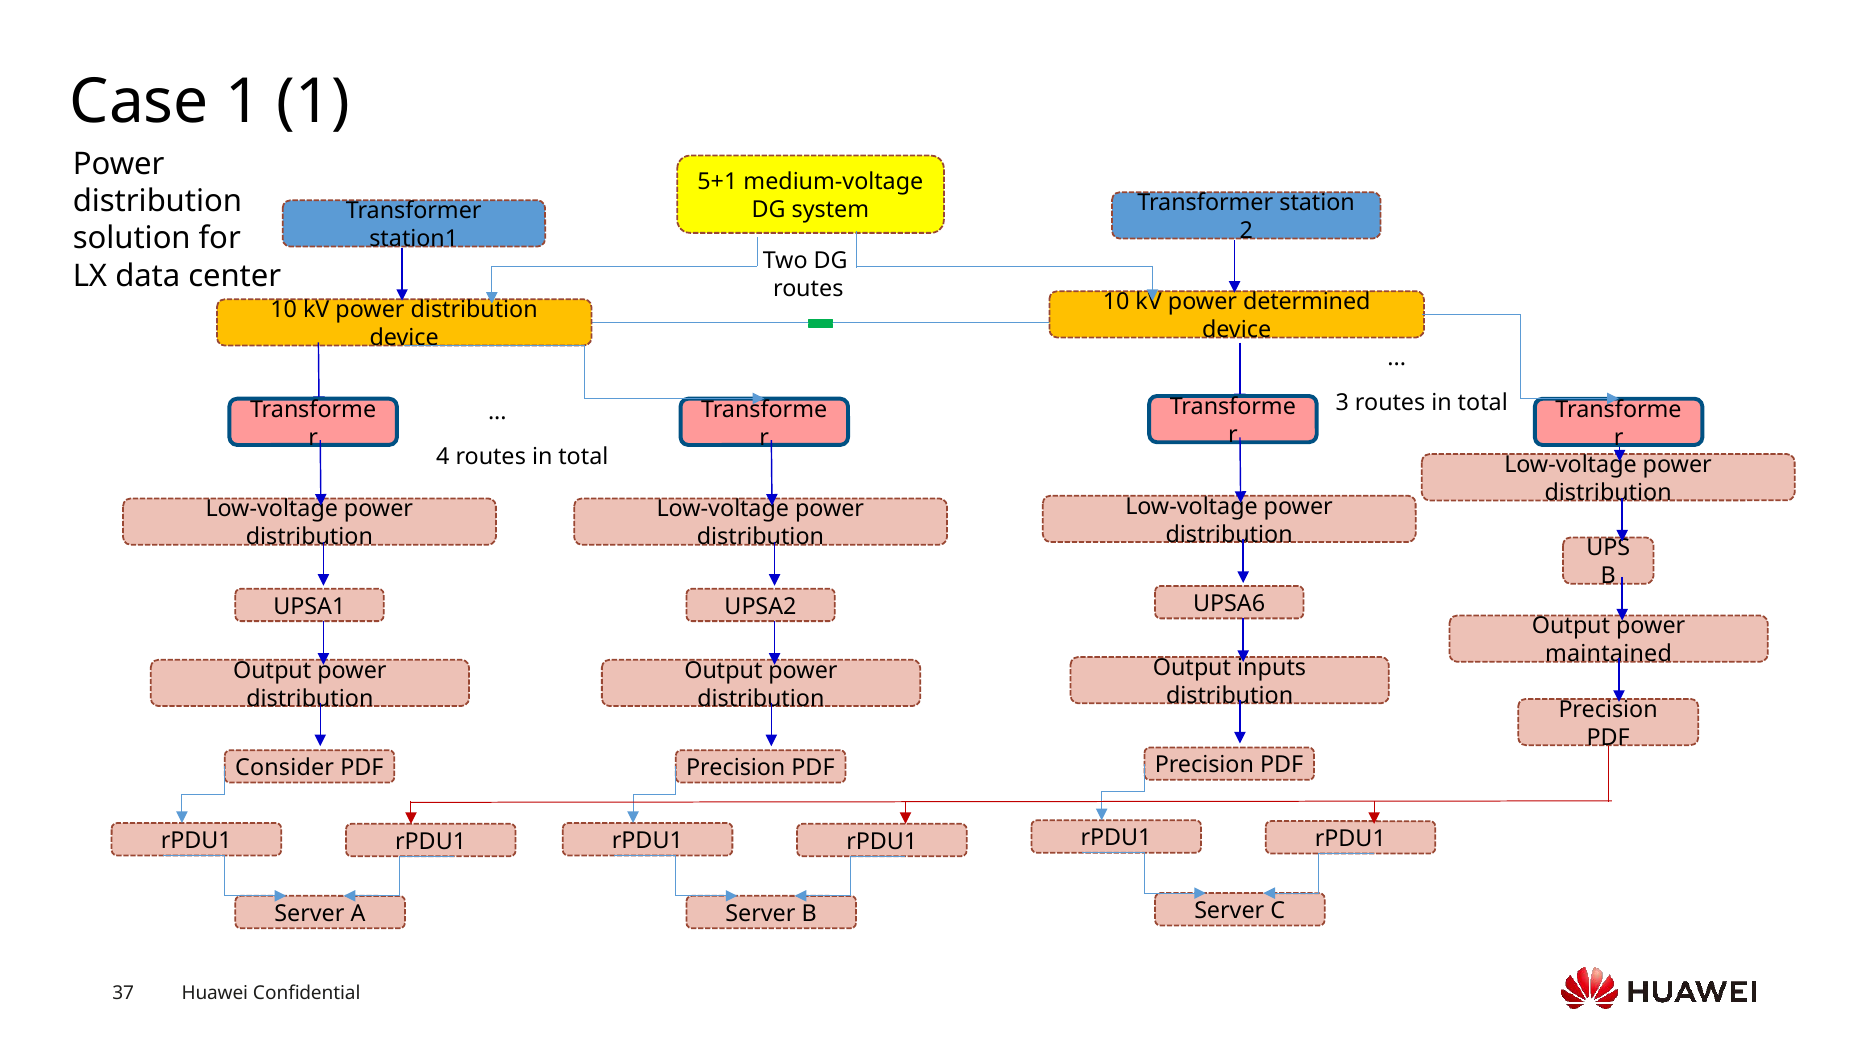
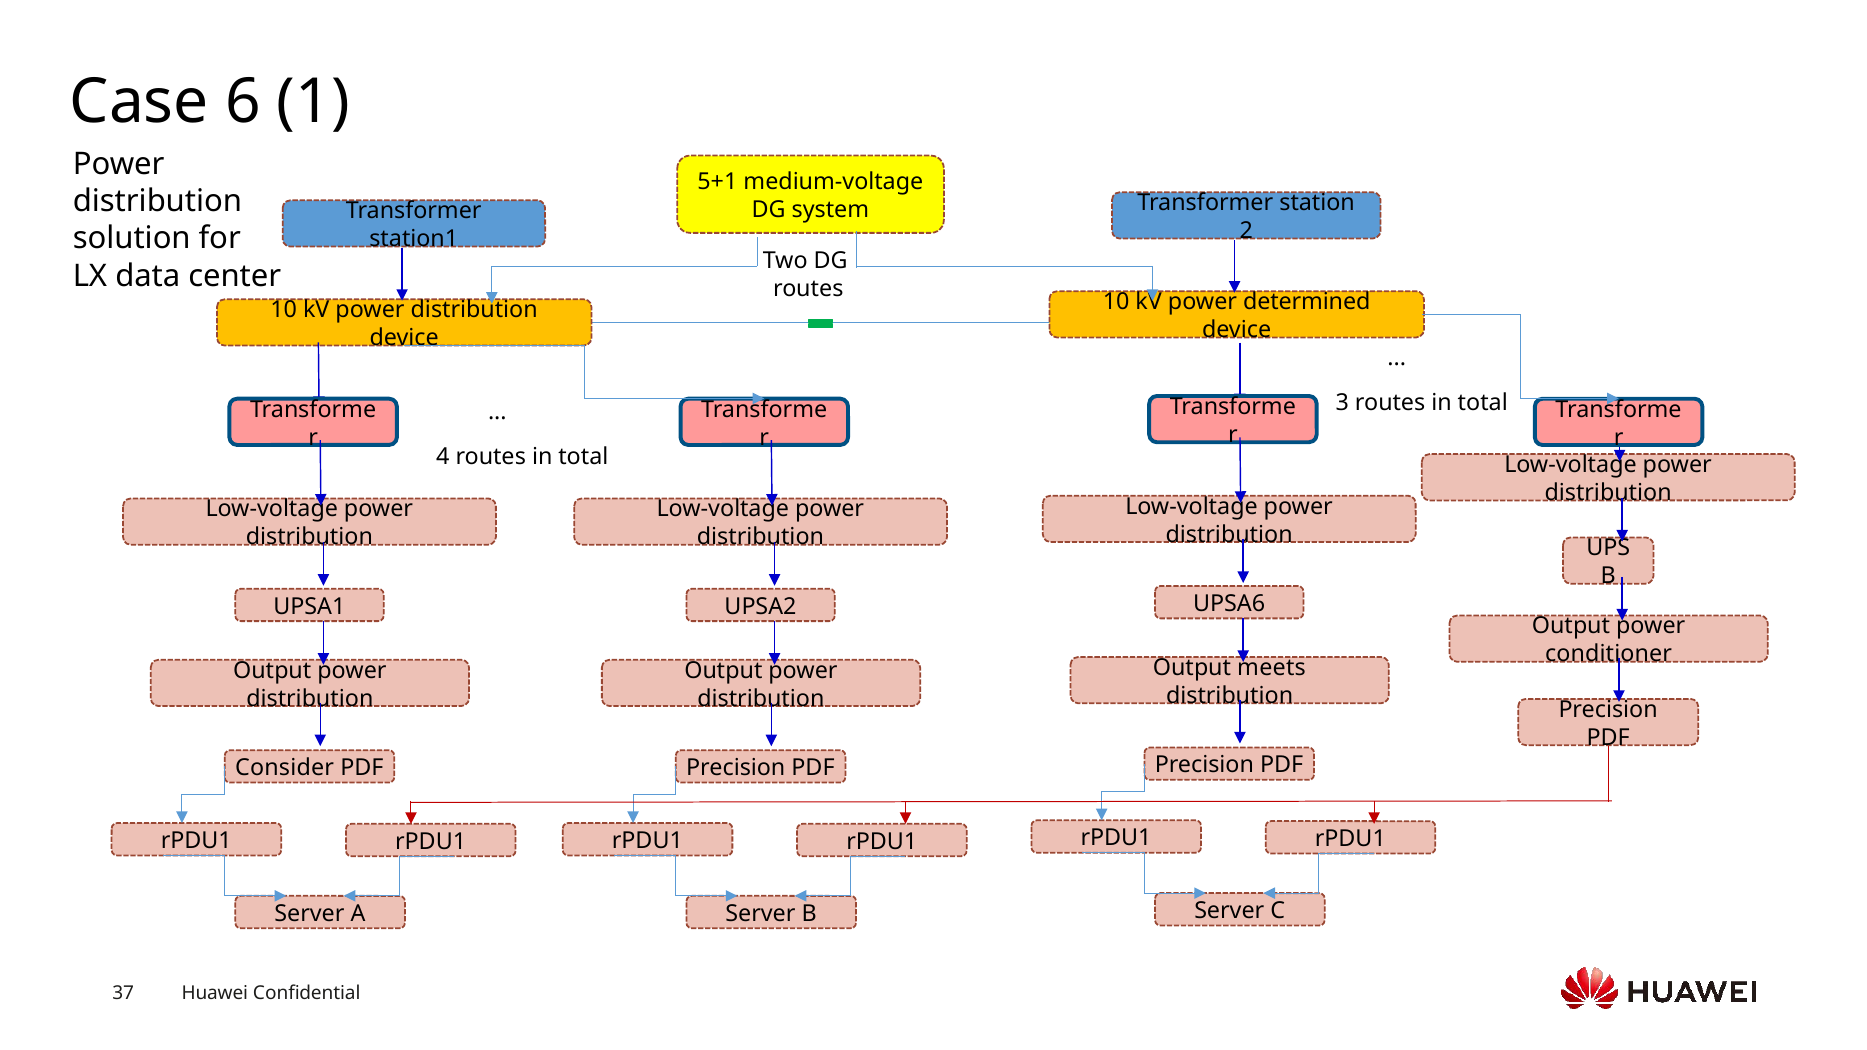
Case 1: 1 -> 6 (243, 102)
maintained: maintained -> conditioner (1609, 654)
inputs: inputs -> meets (1272, 668)
